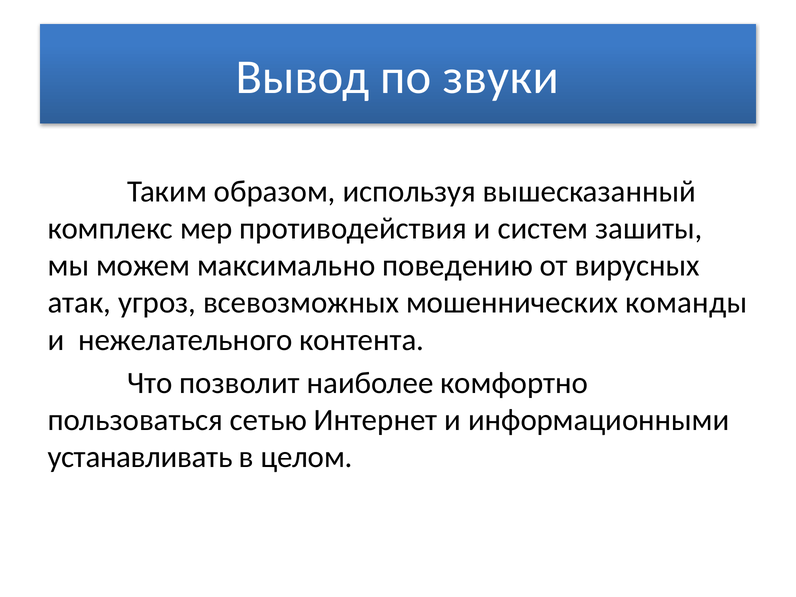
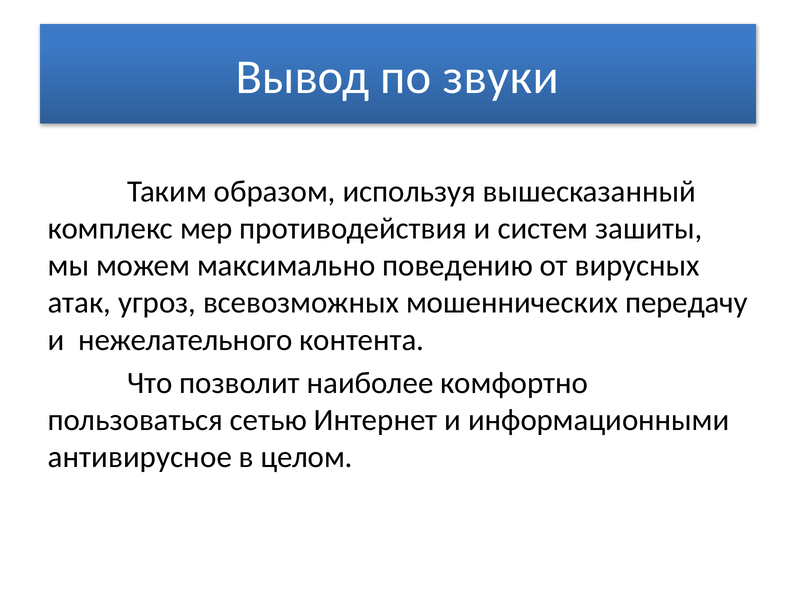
команды: команды -> передачу (686, 303)
устанавливать: устанавливать -> антивирусное (140, 457)
